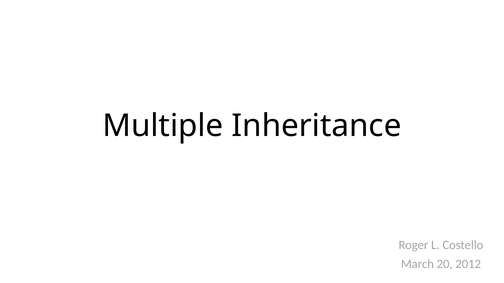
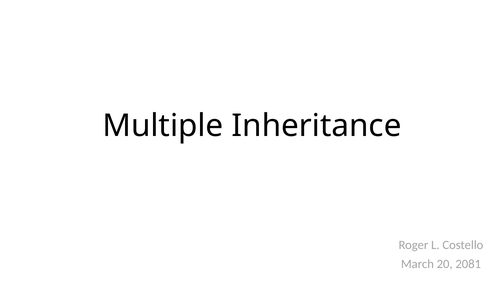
2012: 2012 -> 2081 (468, 264)
